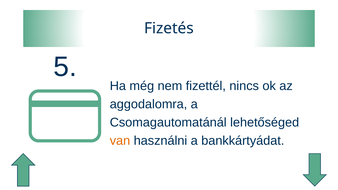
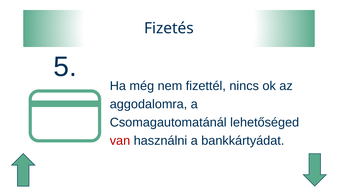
van colour: orange -> red (120, 141)
